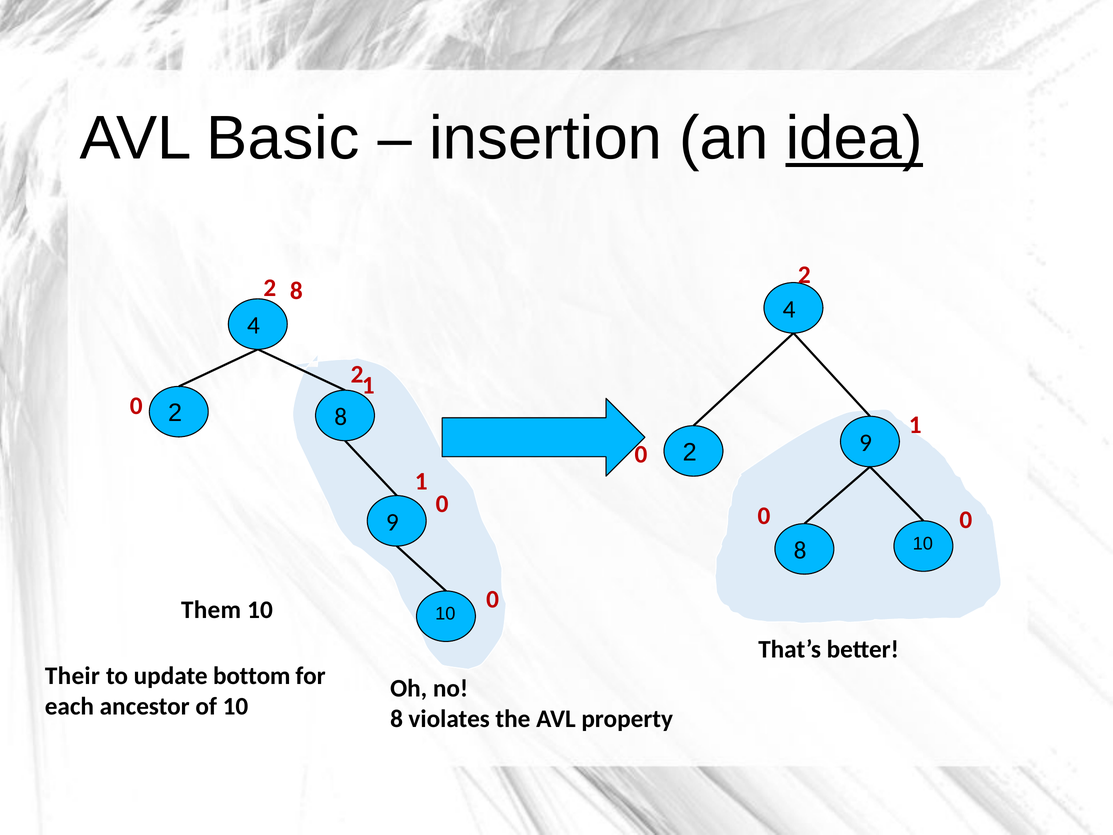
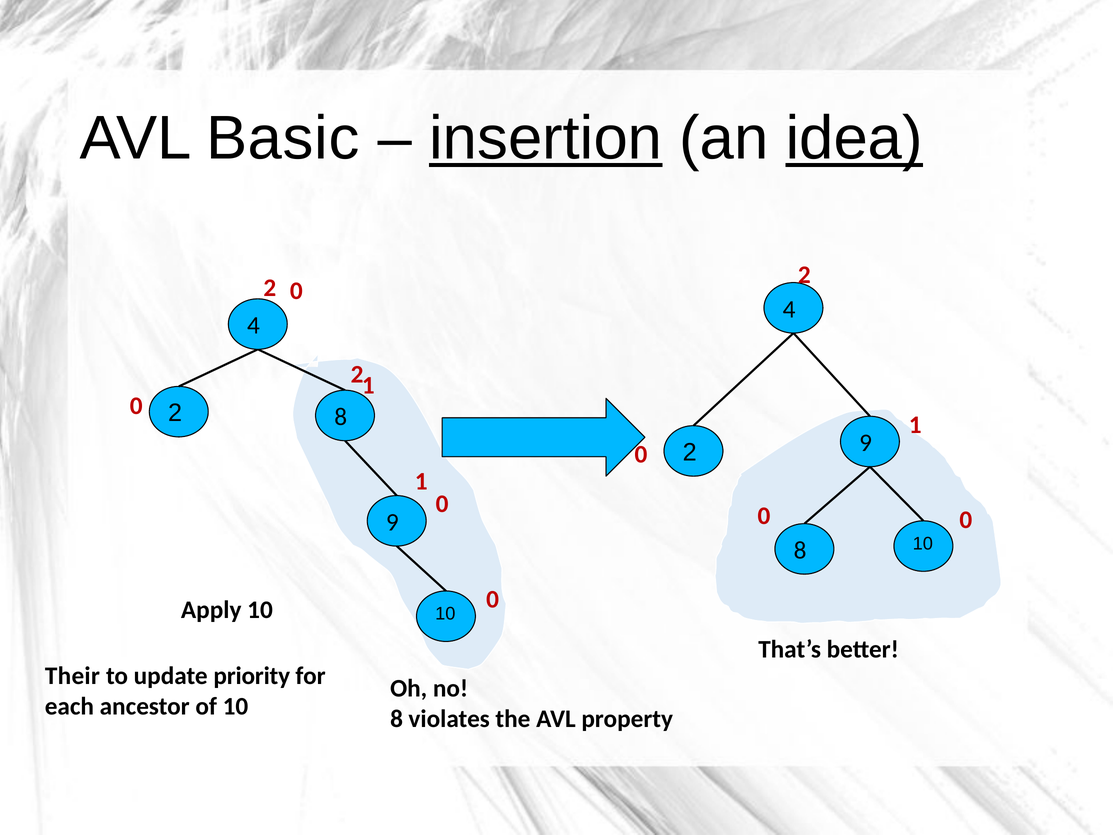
insertion underline: none -> present (546, 138)
8: 8 -> 0 (296, 291)
Them: Them -> Apply (211, 609)
bottom: bottom -> priority (252, 676)
